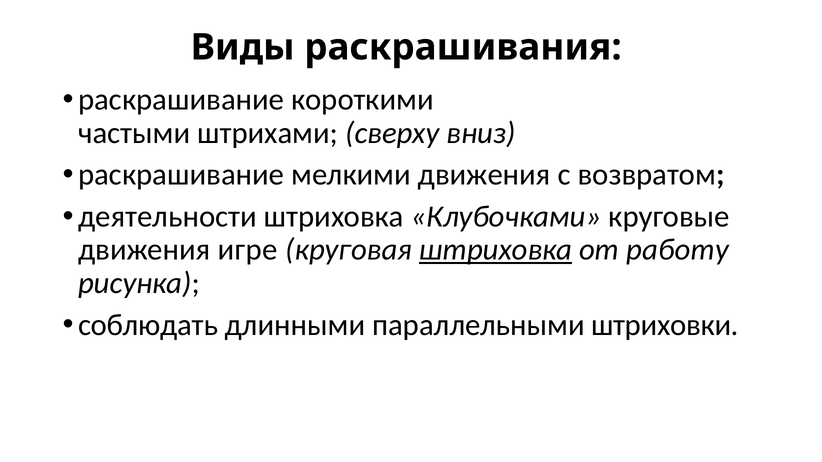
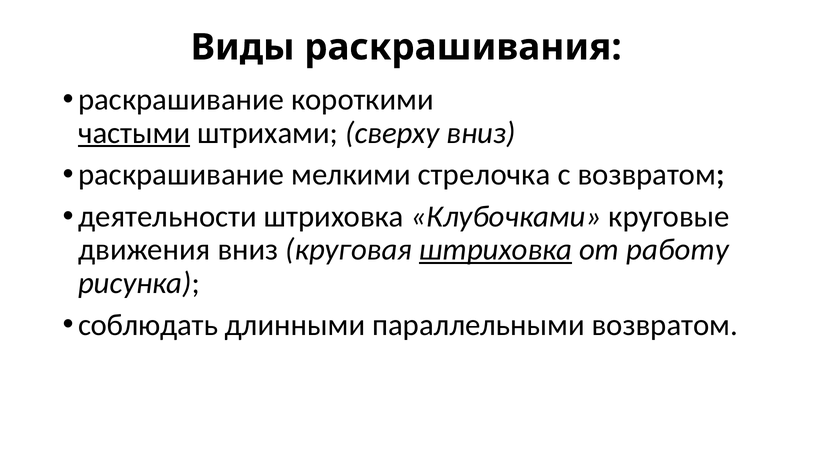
частыми underline: none -> present (134, 133)
мелкими движения: движения -> стрелочка (484, 175)
движения игре: игре -> вниз (248, 250)
параллельными штриховки: штриховки -> возвратом (665, 325)
